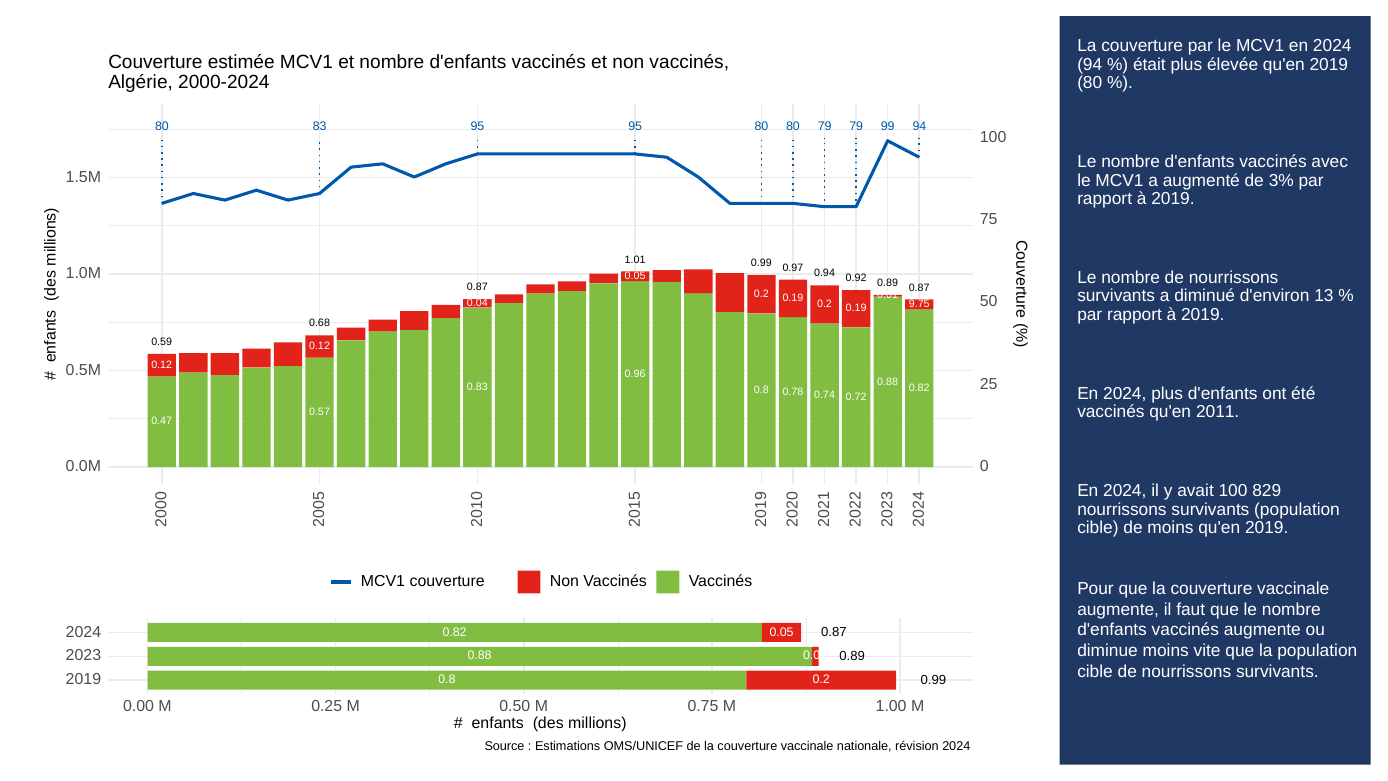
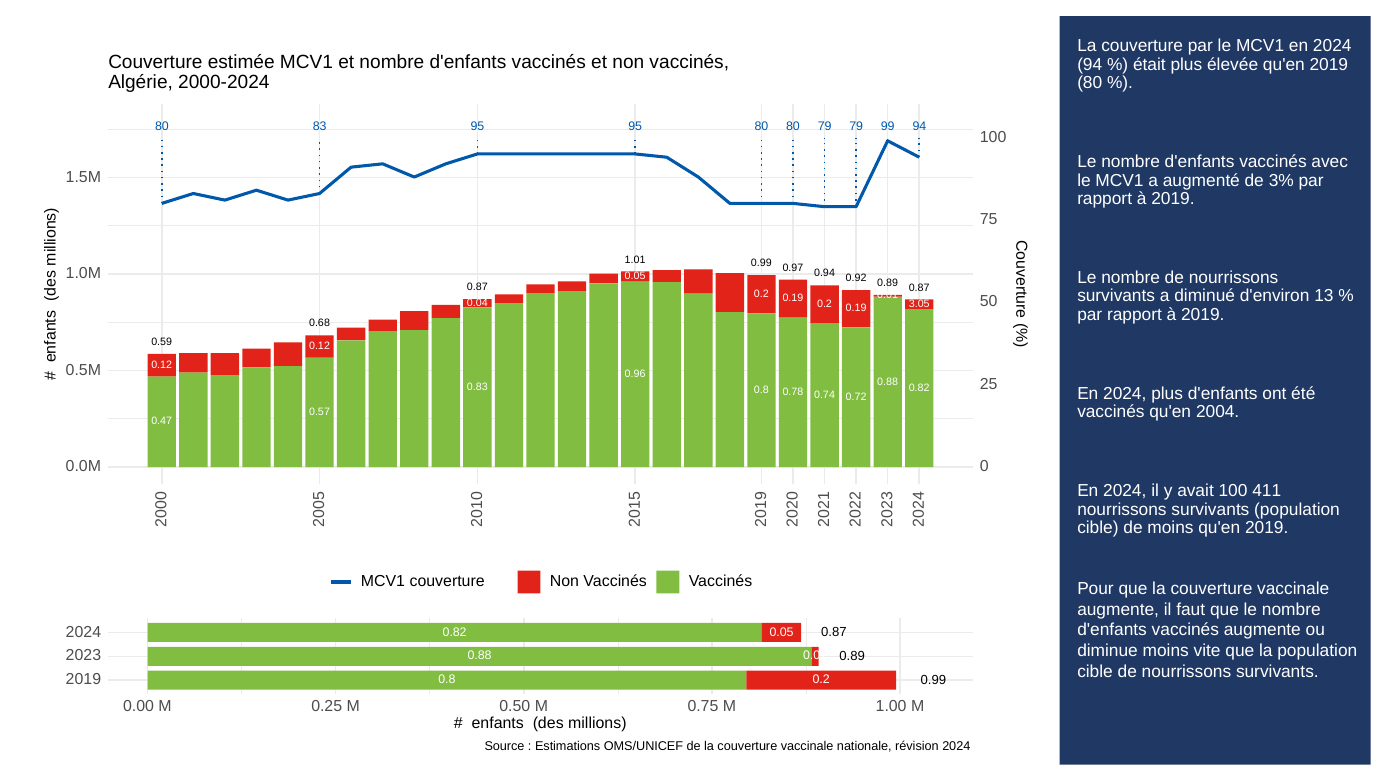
9.75: 9.75 -> 3.05 (919, 304)
2011: 2011 -> 2004 (1218, 412)
829: 829 -> 411 (1267, 491)
